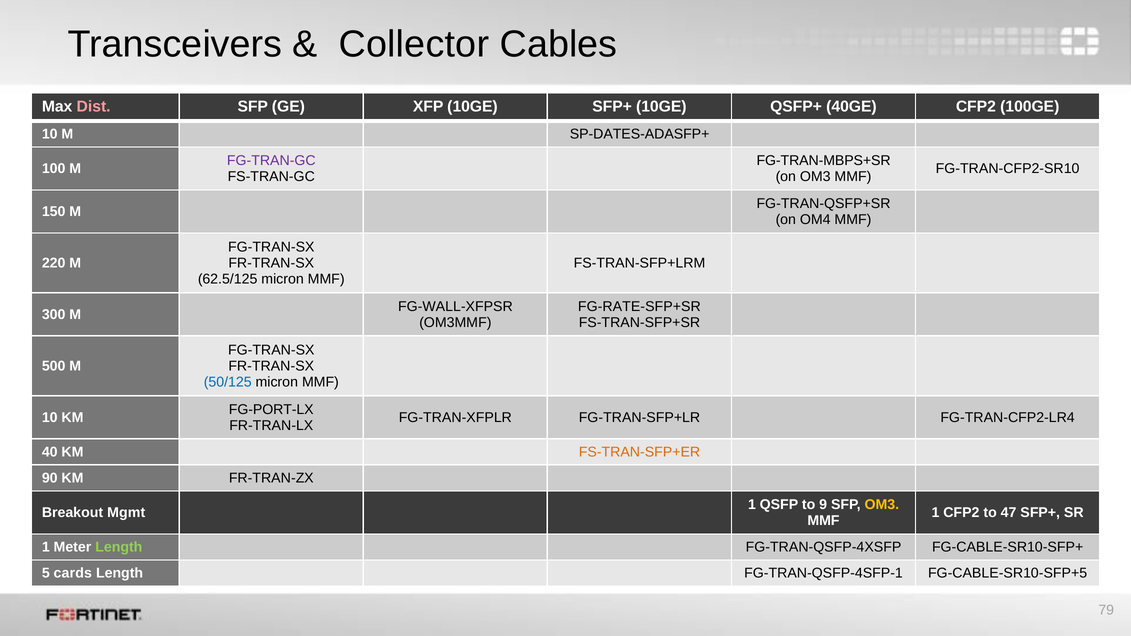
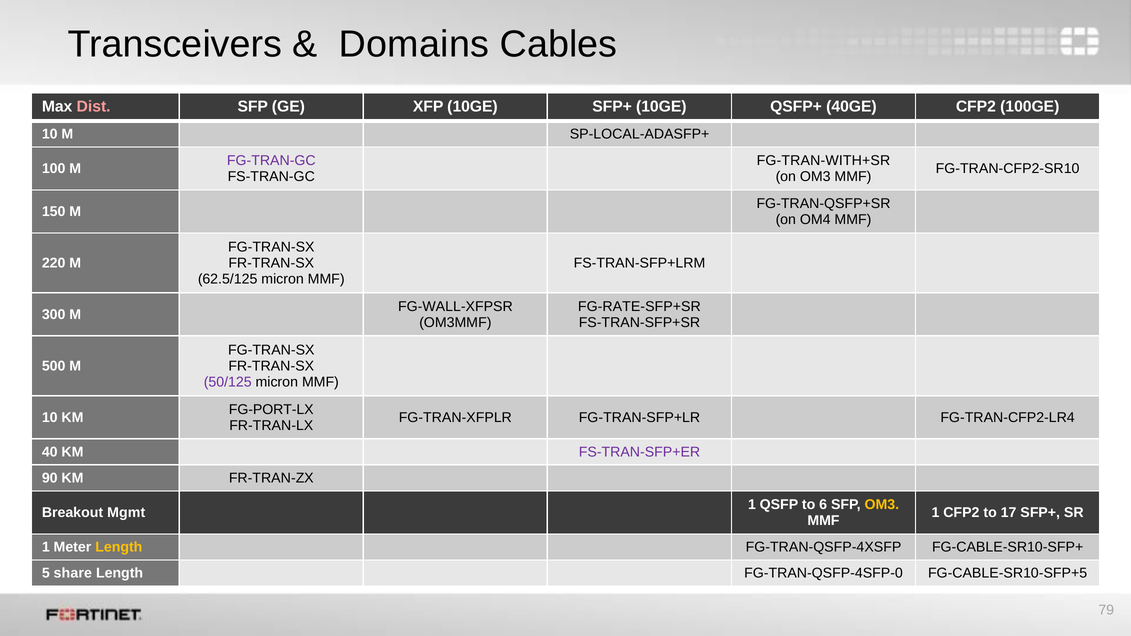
Collector: Collector -> Domains (414, 44)
SP-DATES-ADASFP+: SP-DATES-ADASFP+ -> SP-LOCAL-ADASFP+ (640, 134)
FG-TRAN-MBPS+SR: FG-TRAN-MBPS+SR -> FG-TRAN-WITH+SR (823, 161)
50/125 colour: blue -> purple (228, 382)
FS-TRAN-SFP+ER colour: orange -> purple (639, 452)
9: 9 -> 6 (823, 505)
47: 47 -> 17 (1009, 513)
Length colour: light green -> yellow (119, 547)
cards: cards -> share (73, 573)
FG-TRAN-QSFP-4SFP-1: FG-TRAN-QSFP-4SFP-1 -> FG-TRAN-QSFP-4SFP-0 (824, 573)
